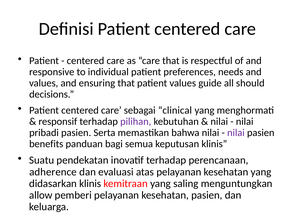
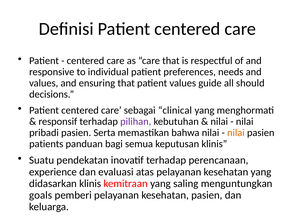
nilai colour: purple -> orange (236, 133)
benefits: benefits -> patients (46, 144)
adherence: adherence -> experience (53, 172)
allow: allow -> goals (41, 195)
